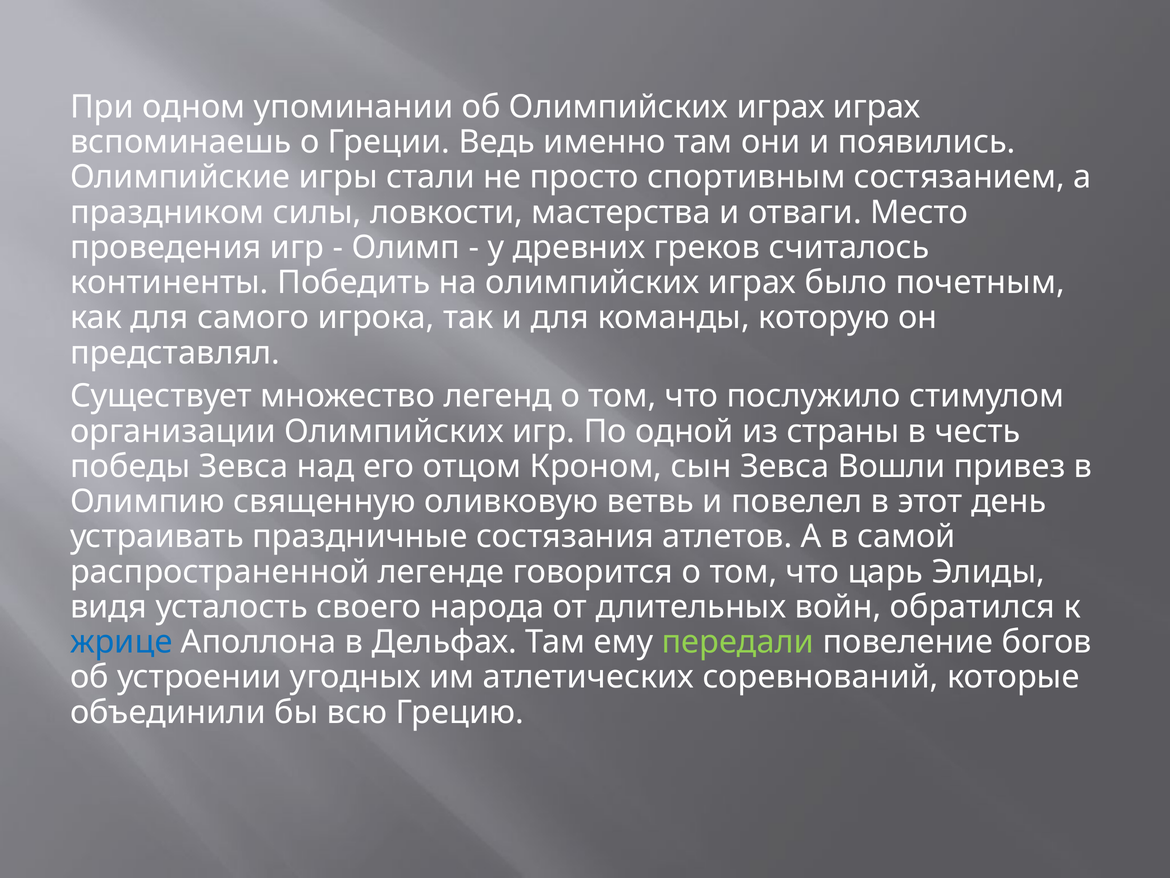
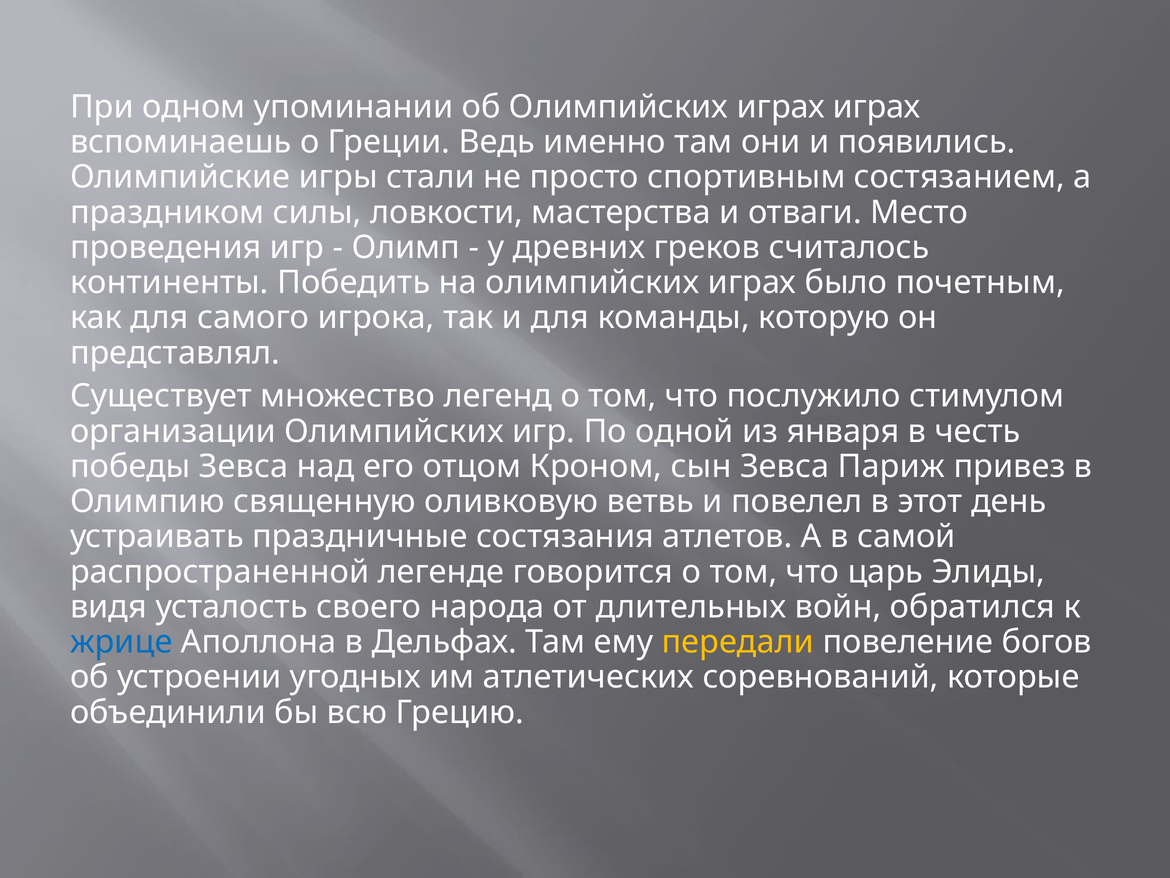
страны: страны -> января (843, 431)
Вошли: Вошли -> Париж (891, 466)
передали colour: light green -> yellow (738, 642)
